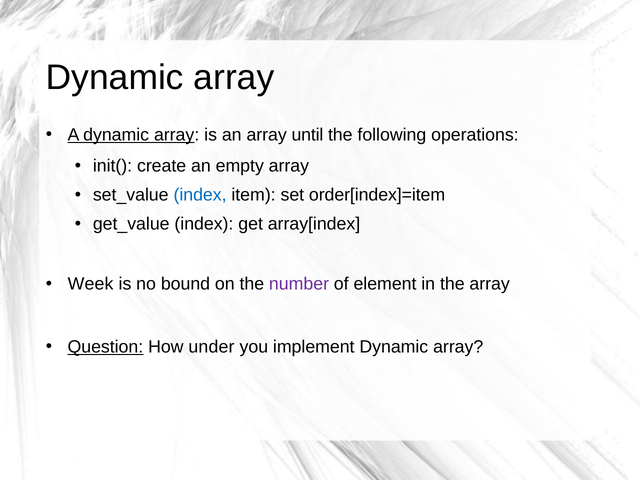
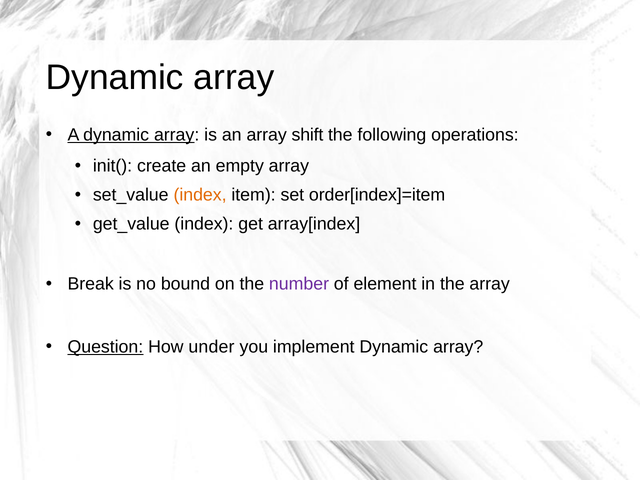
until: until -> shift (307, 135)
index colour: blue -> orange (200, 195)
Week: Week -> Break (91, 284)
